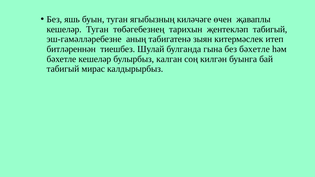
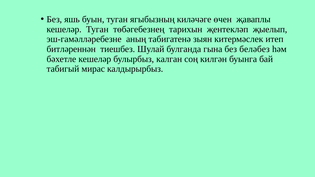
җентекләп табигый: табигый -> җыелып (270, 29)
без бәхетле: бәхетле -> беләбез (254, 49)
